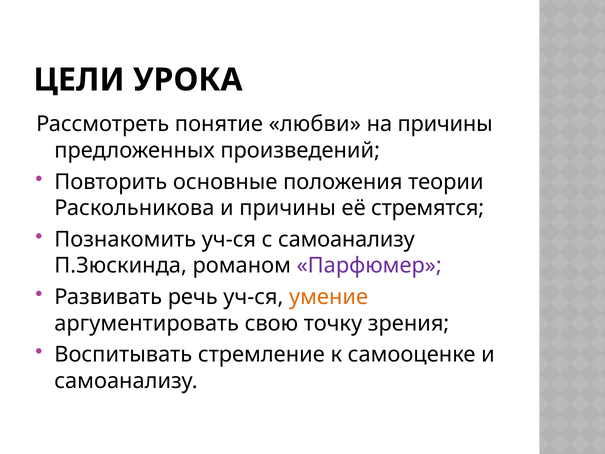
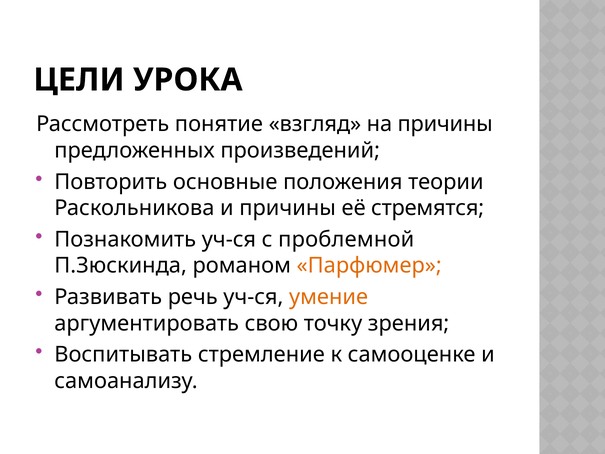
любви: любви -> взгляд (315, 124)
с самоанализу: самоанализу -> проблемной (346, 239)
Парфюмер colour: purple -> orange (369, 266)
